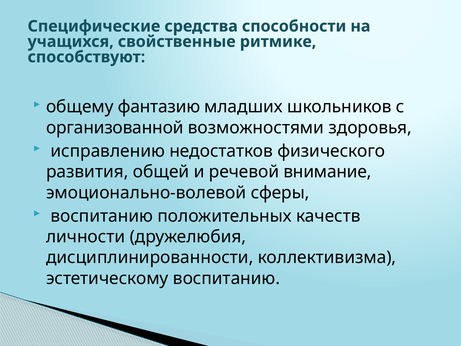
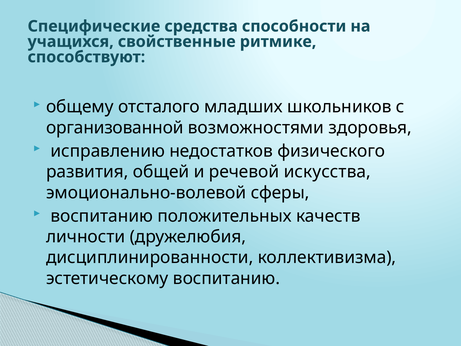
фантазию: фантазию -> отсталого (159, 107)
внимание: внимание -> искусства (327, 172)
